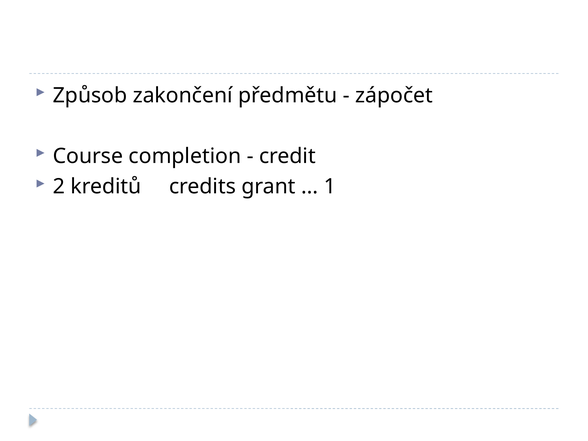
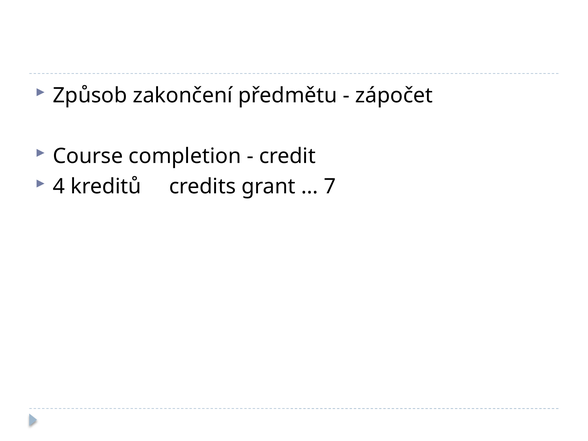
2: 2 -> 4 (59, 187)
1: 1 -> 7 (330, 187)
